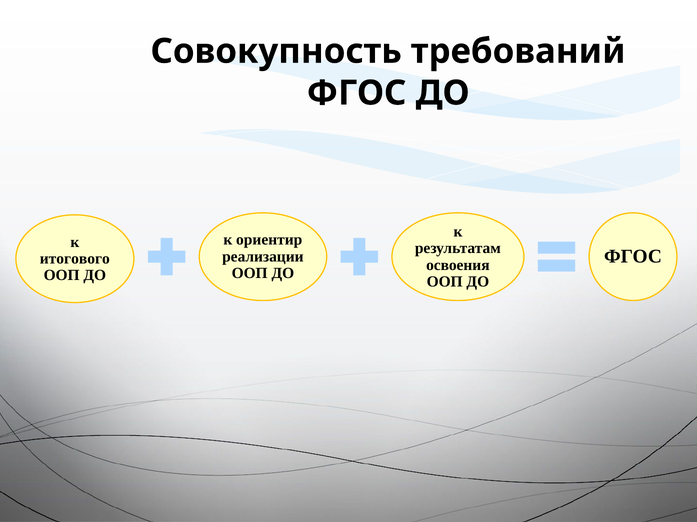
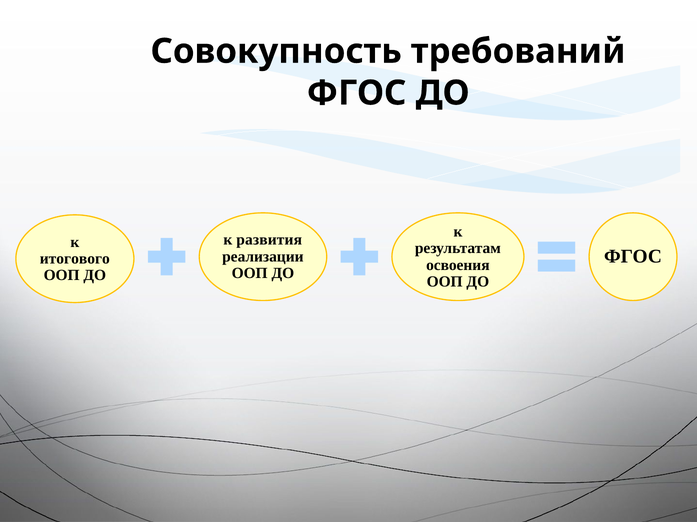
ориентир: ориентир -> развития (269, 240)
